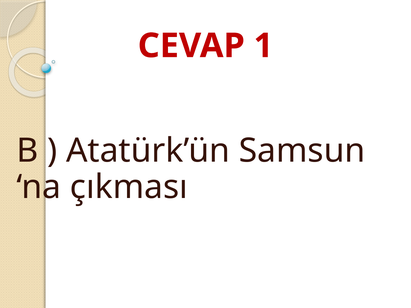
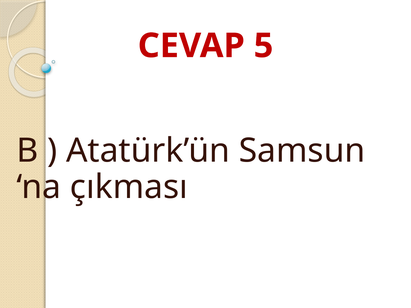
1: 1 -> 5 (263, 46)
